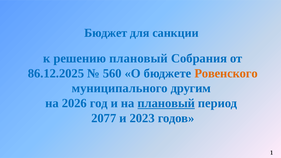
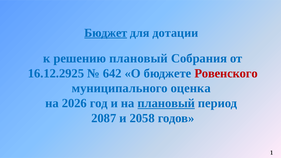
Бюджет underline: none -> present (106, 33)
санкции: санкции -> дотации (175, 33)
86.12.2025: 86.12.2025 -> 16.12.2925 (56, 73)
560: 560 -> 642 (112, 73)
Ровенского colour: orange -> red (226, 73)
другим: другим -> оценка (191, 88)
2077: 2077 -> 2087 (104, 118)
2023: 2023 -> 2058 (142, 118)
